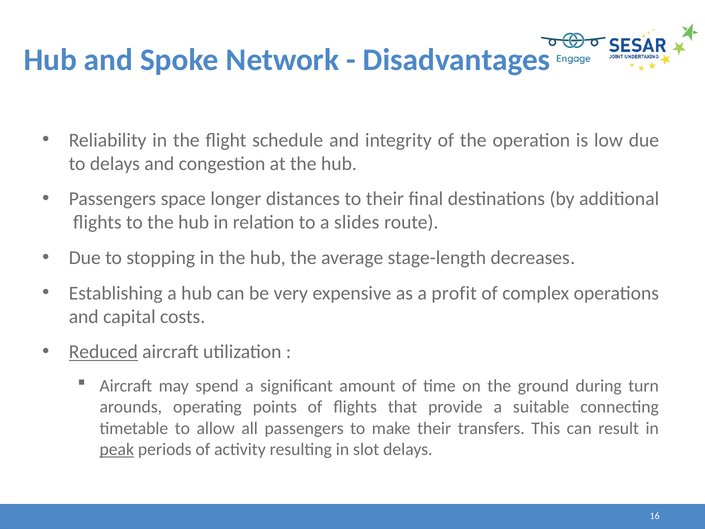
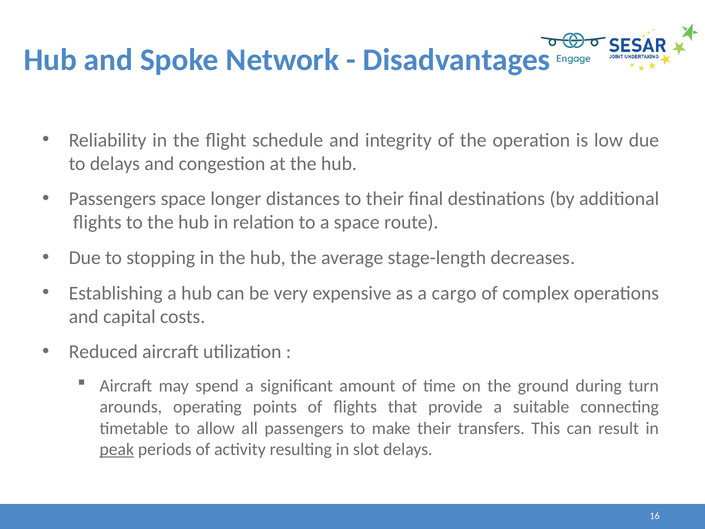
a slides: slides -> space (357, 222)
profit: profit -> cargo (454, 293)
Reduced underline: present -> none (103, 352)
